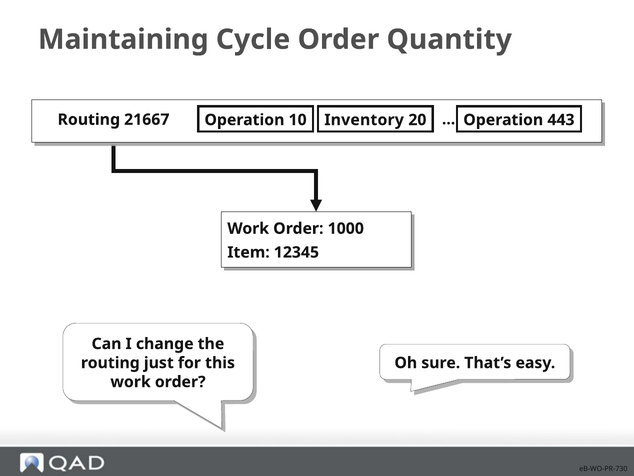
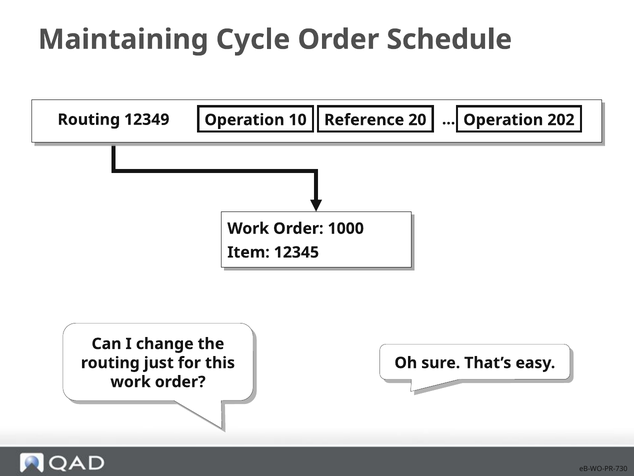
Quantity: Quantity -> Schedule (449, 39)
21667: 21667 -> 12349 (147, 119)
Inventory: Inventory -> Reference (364, 120)
443: 443 -> 202 (561, 120)
